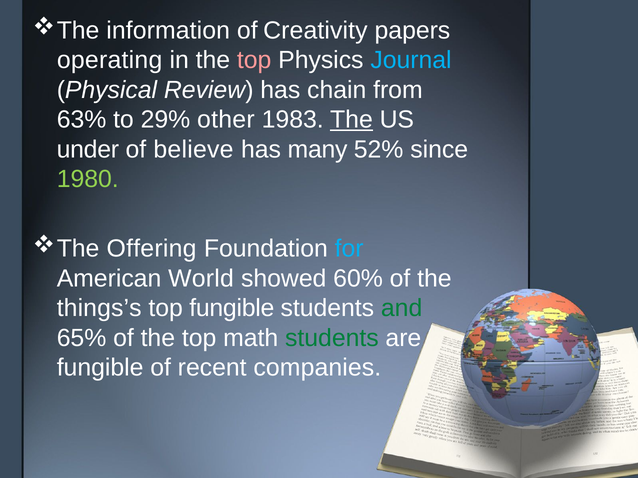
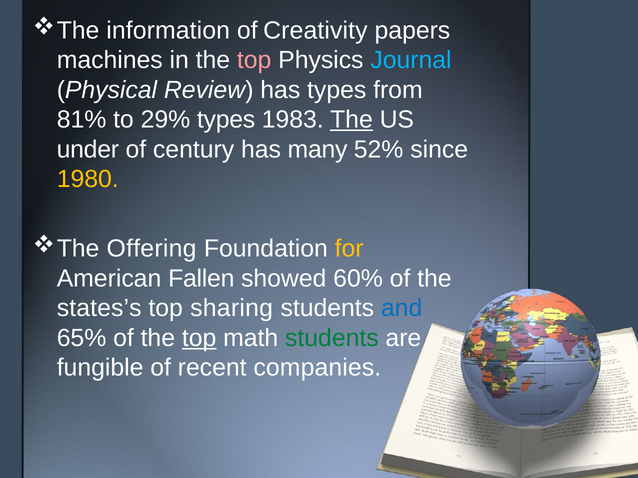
operating: operating -> machines (110, 60)
has chain: chain -> types (337, 90)
63%: 63% -> 81% (82, 120)
29% other: other -> types (226, 120)
believe: believe -> century (194, 150)
1980 colour: light green -> yellow (88, 179)
for colour: light blue -> yellow (349, 249)
World: World -> Fallen (201, 279)
things’s: things’s -> states’s (99, 308)
top fungible: fungible -> sharing (232, 308)
and colour: green -> blue (402, 308)
top underline: none -> present (199, 338)
